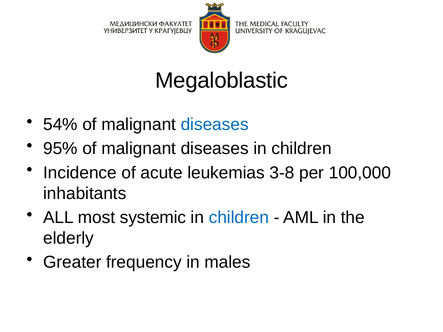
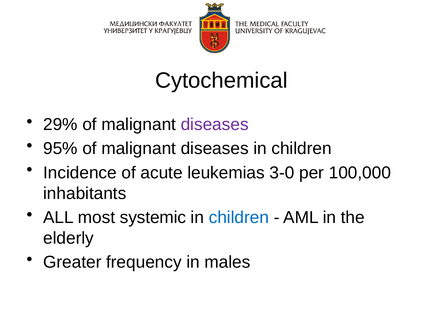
Megaloblastic: Megaloblastic -> Cytochemical (221, 81)
54%: 54% -> 29% (60, 125)
diseases colour: blue -> purple (215, 125)
3-8: 3-8 -> 3-0 (282, 173)
